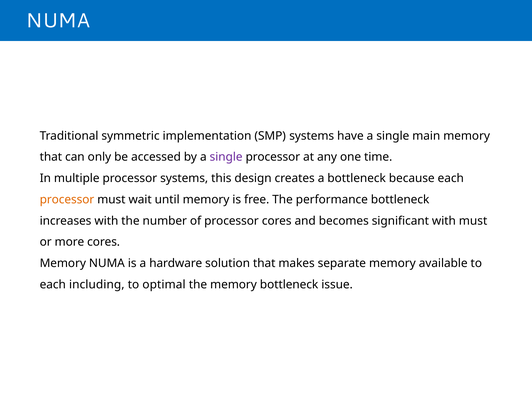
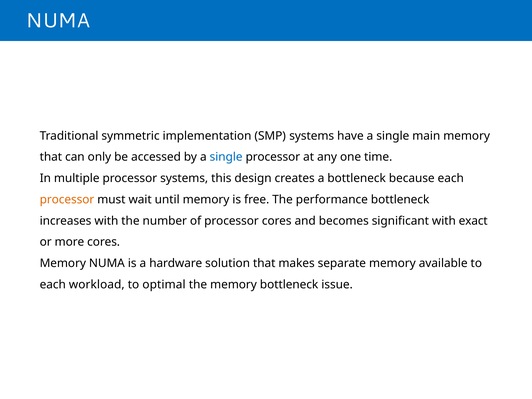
single colour: purple -> blue (226, 157)
with must: must -> exact (473, 221)
including: including -> workload (97, 285)
